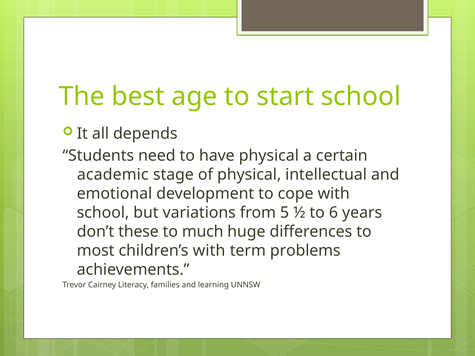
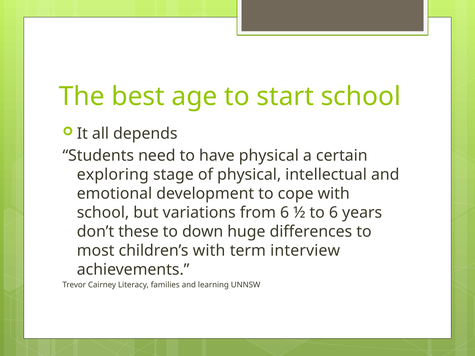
academic: academic -> exploring (113, 175)
from 5: 5 -> 6 (285, 213)
much: much -> down (203, 232)
problems: problems -> interview (305, 251)
